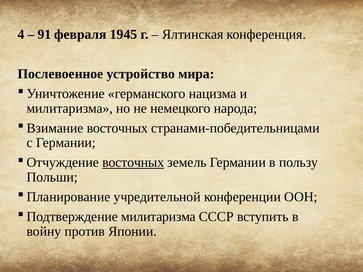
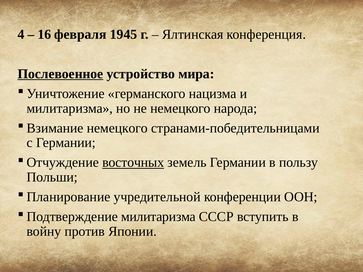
91: 91 -> 16 (44, 34)
Послевоенное underline: none -> present (60, 74)
восточных: восточных -> немецкого (117, 128)
